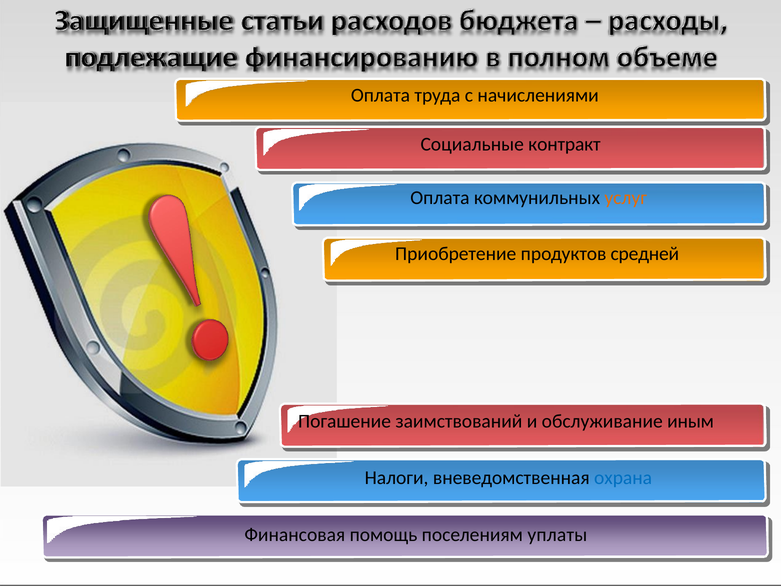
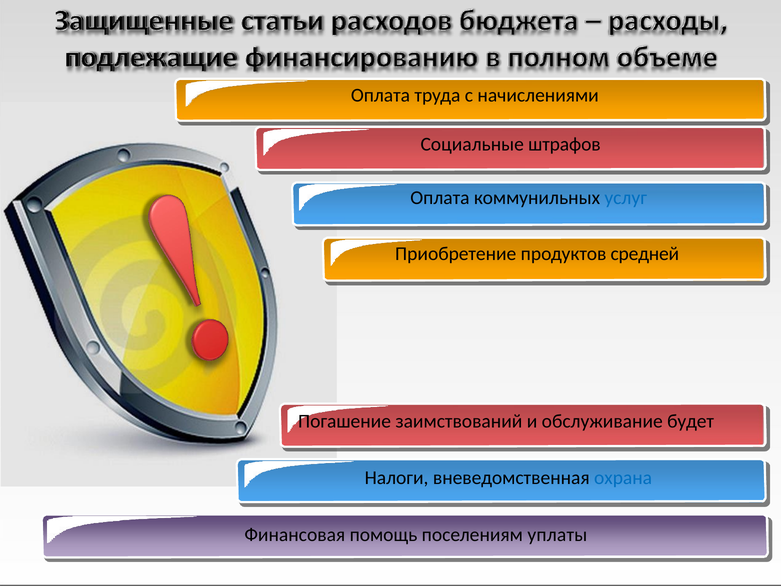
контракт: контракт -> штрафов (564, 144)
услуг colour: orange -> blue (626, 198)
иным: иным -> будет (691, 421)
